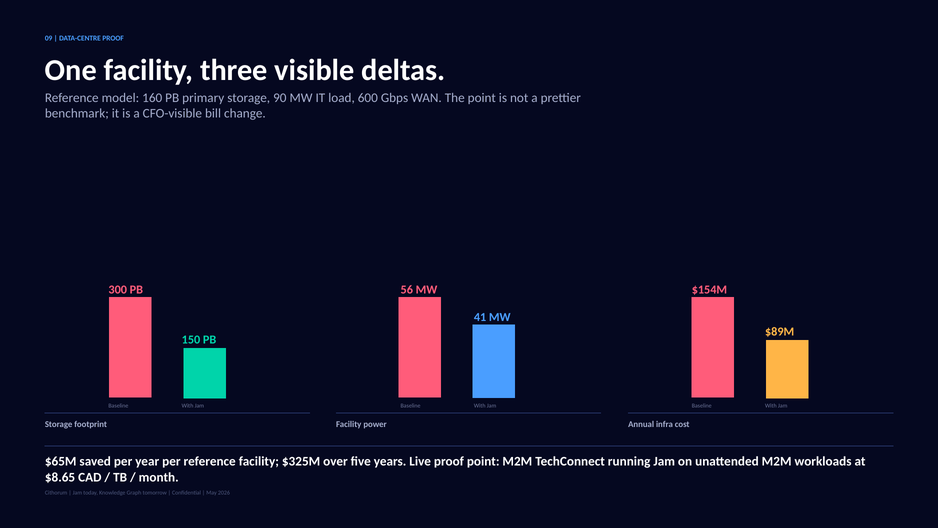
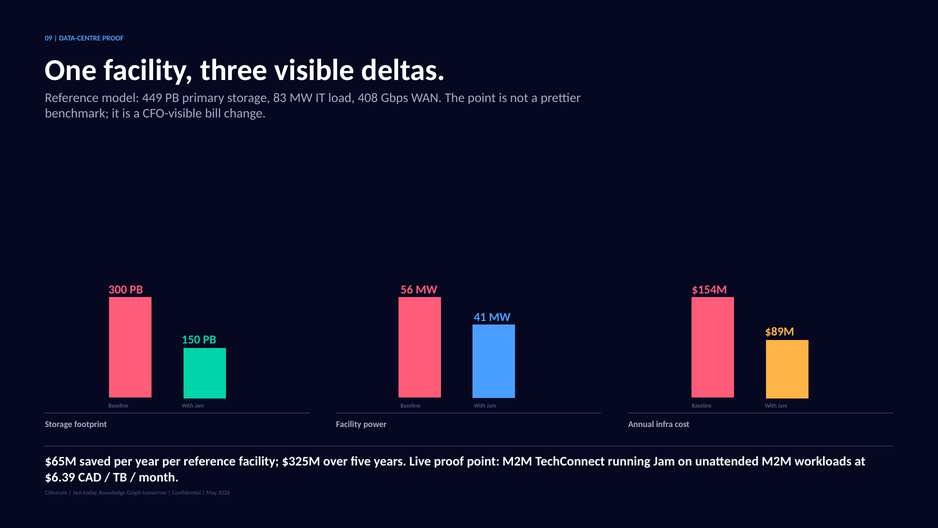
160: 160 -> 449 (152, 98)
90: 90 -> 83 (280, 98)
600: 600 -> 408 (368, 98)
$8.65: $8.65 -> $6.39 (60, 477)
